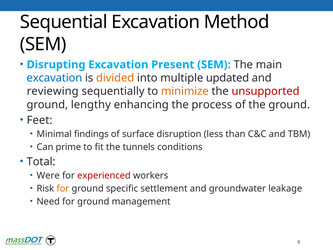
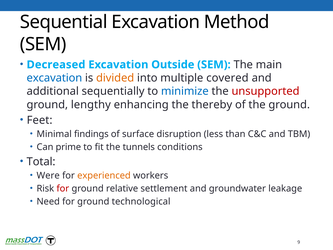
Disrupting: Disrupting -> Decreased (56, 65)
Present: Present -> Outside (173, 65)
updated: updated -> covered (227, 78)
reviewing: reviewing -> additional (53, 91)
minimize colour: orange -> blue (185, 91)
process: process -> thereby (212, 105)
experienced colour: red -> orange (104, 175)
for colour: orange -> red (63, 188)
specific: specific -> relative (122, 188)
management: management -> technological (141, 201)
